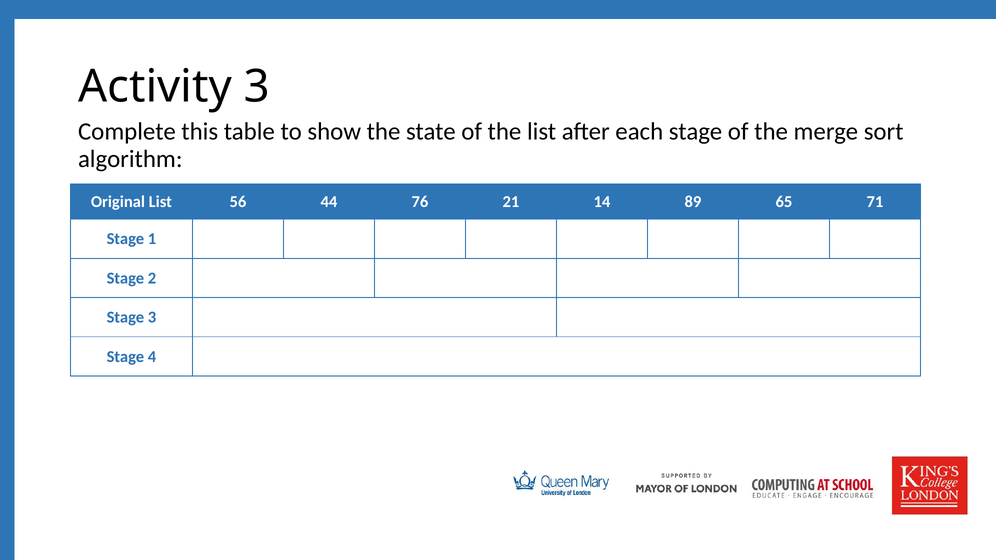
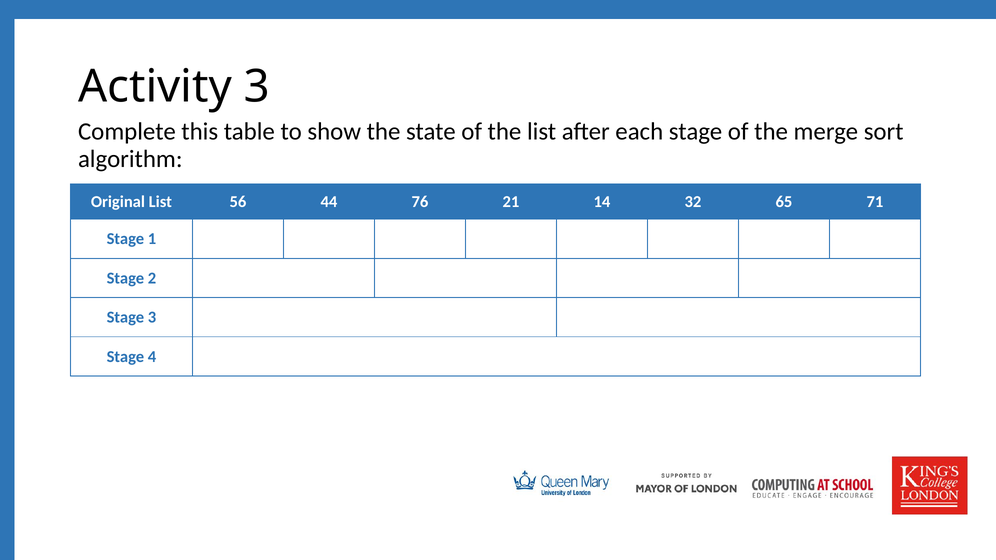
89: 89 -> 32 (693, 202)
